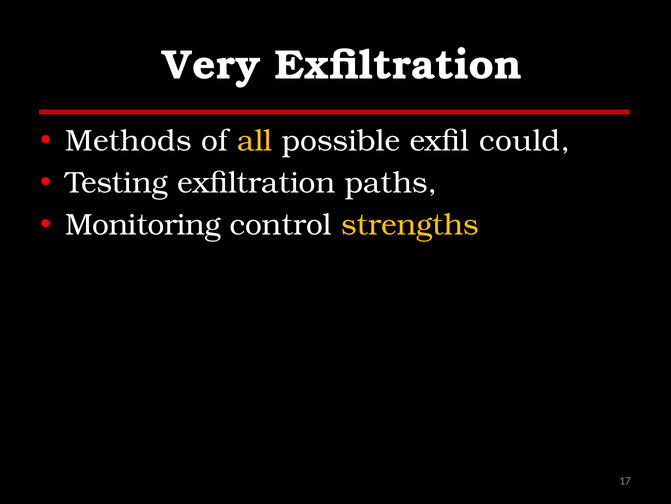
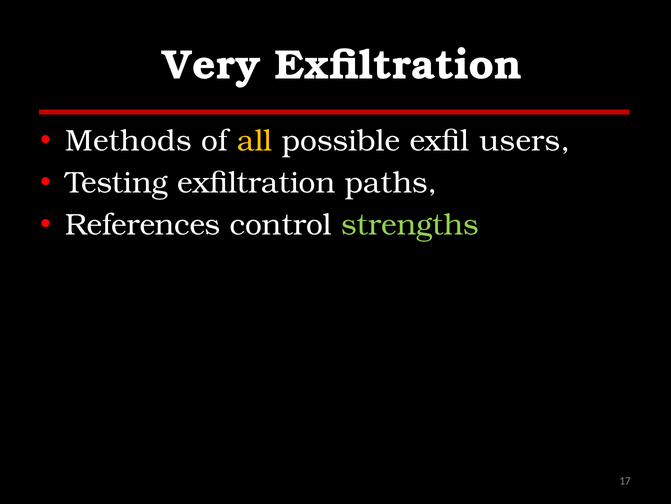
could: could -> users (525, 141)
Monitoring: Monitoring -> References (143, 224)
strengths colour: yellow -> light green (410, 224)
